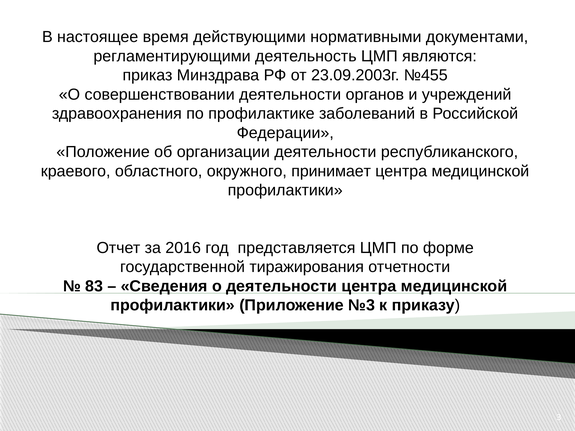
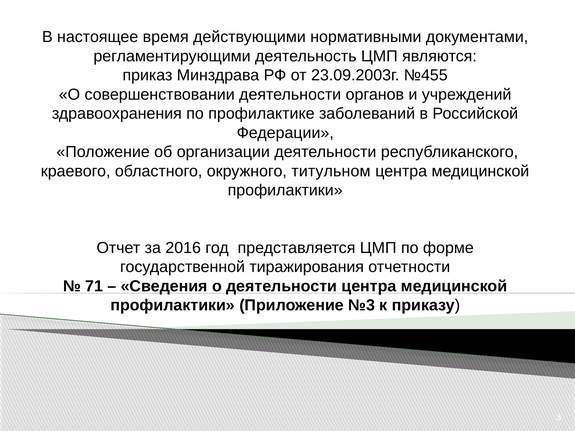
принимает: принимает -> титульном (331, 171)
83: 83 -> 71 (94, 286)
